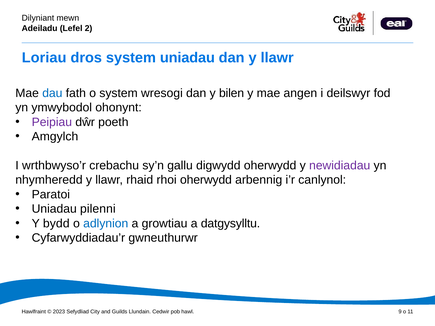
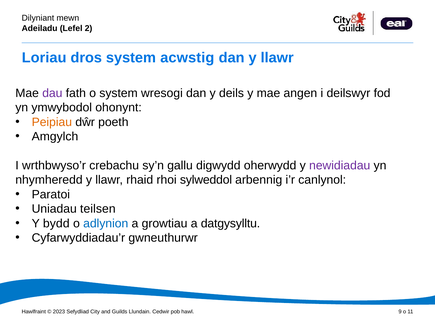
system uniadau: uniadau -> acwstig (187, 58)
dau colour: blue -> purple (52, 93)
bilen: bilen -> deils (231, 93)
Peipiau colour: purple -> orange (52, 122)
rhoi oherwydd: oherwydd -> sylweddol (206, 180)
pilenni: pilenni -> teilsen (98, 209)
